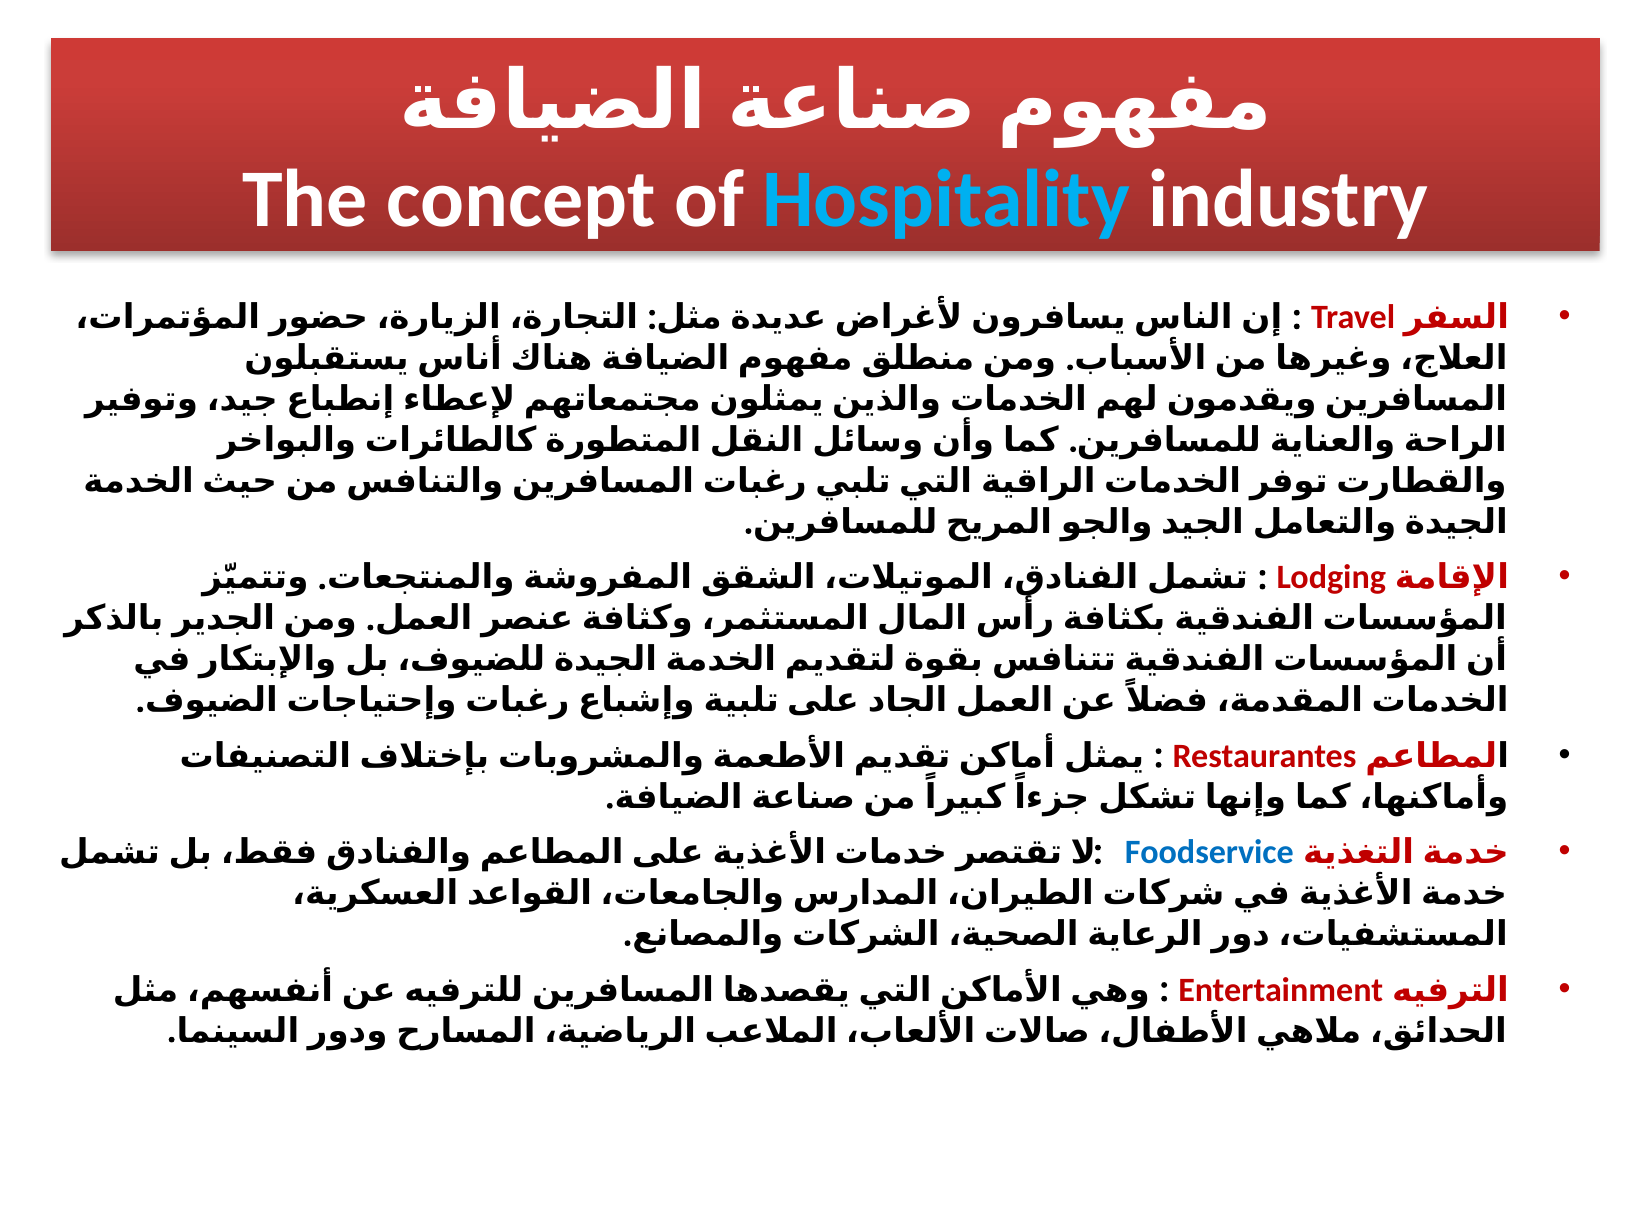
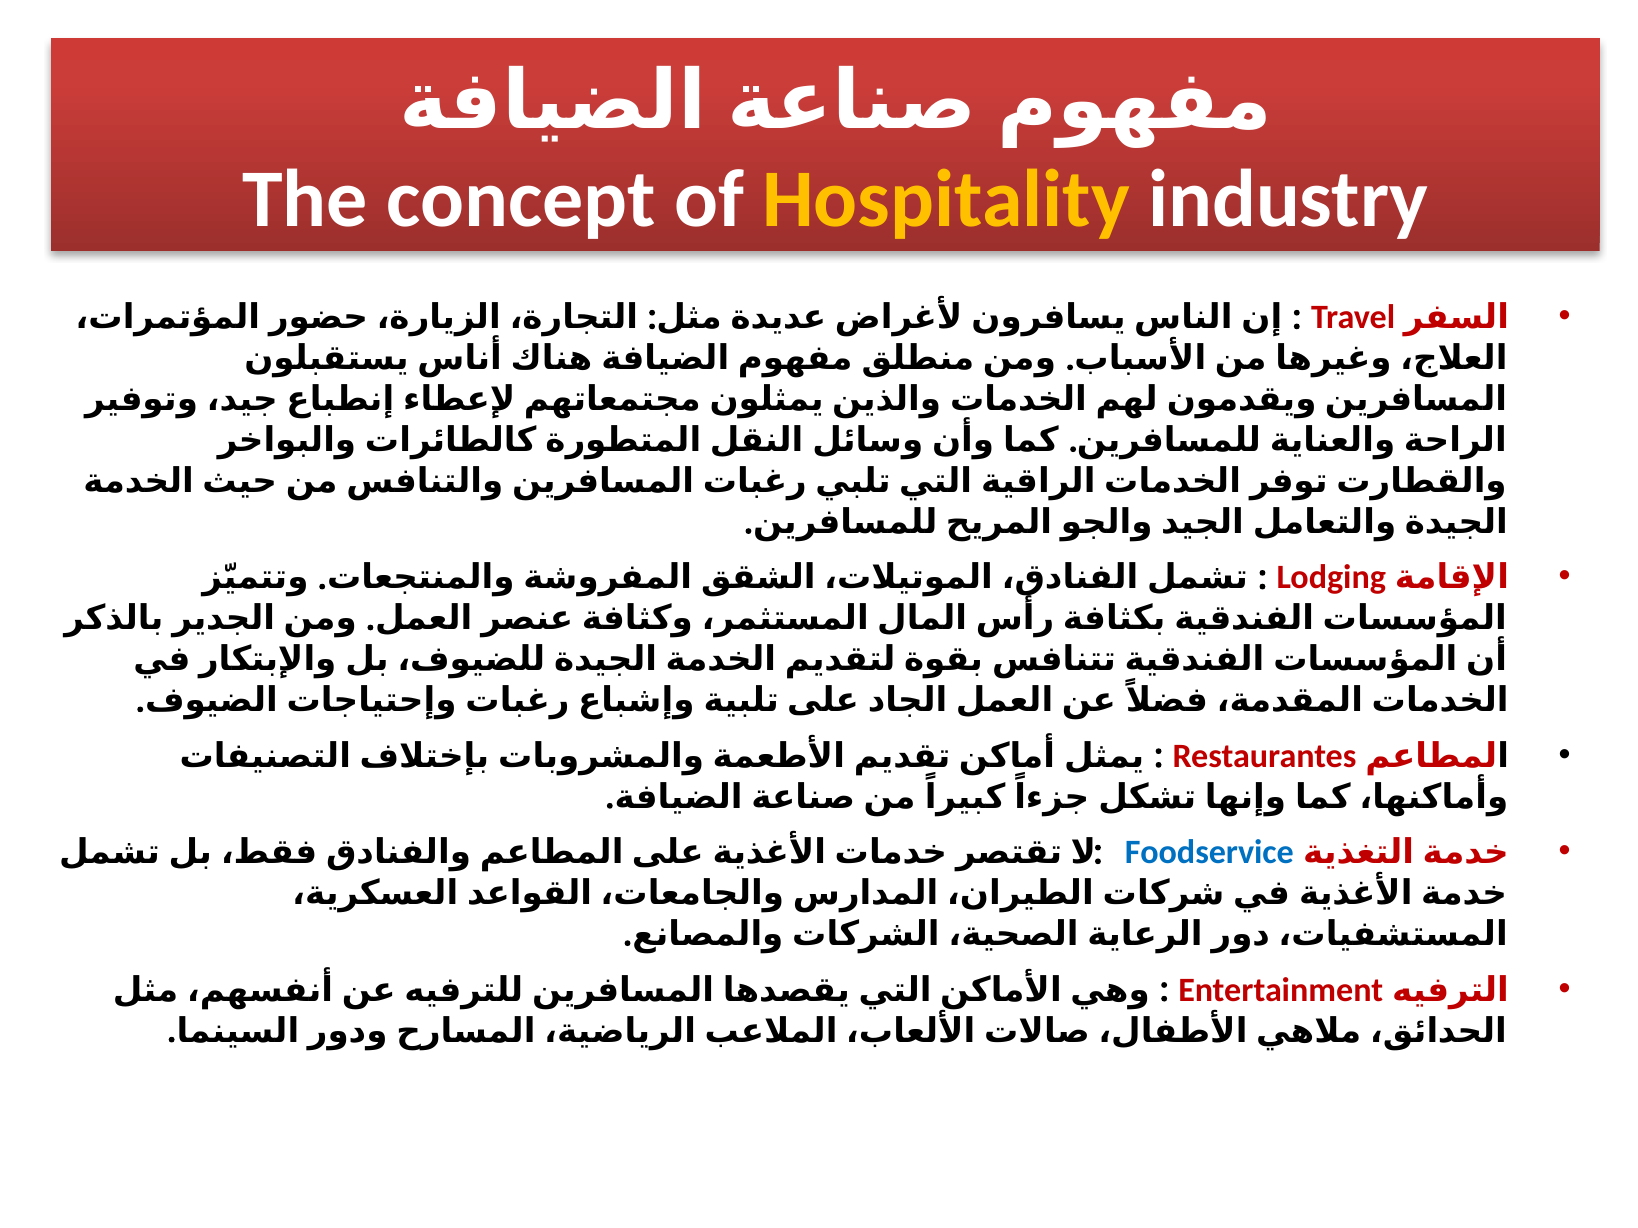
Hospitality colour: light blue -> yellow (946, 200)
